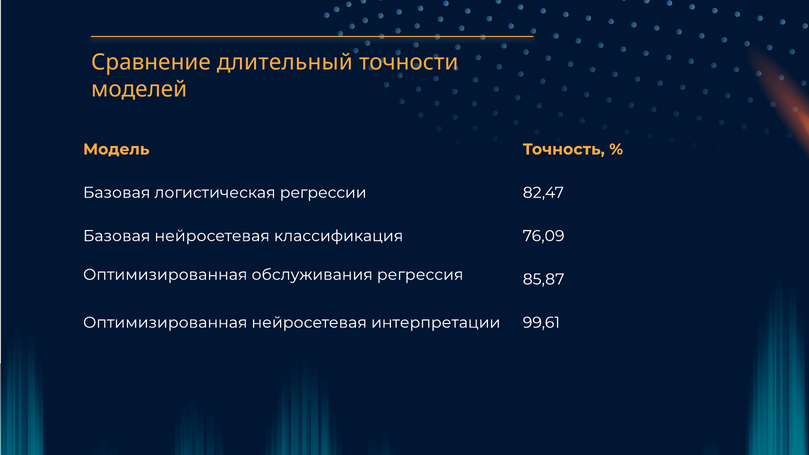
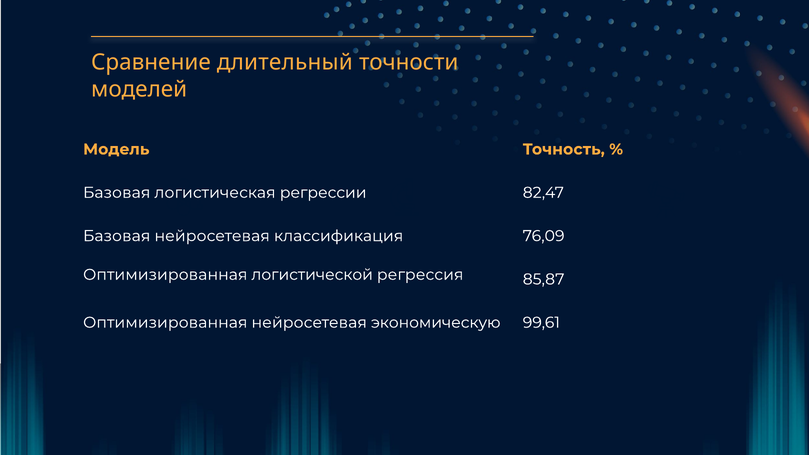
обслуживания: обслуживания -> логистической (312, 275)
интерпретации: интерпретации -> экономическую (436, 323)
